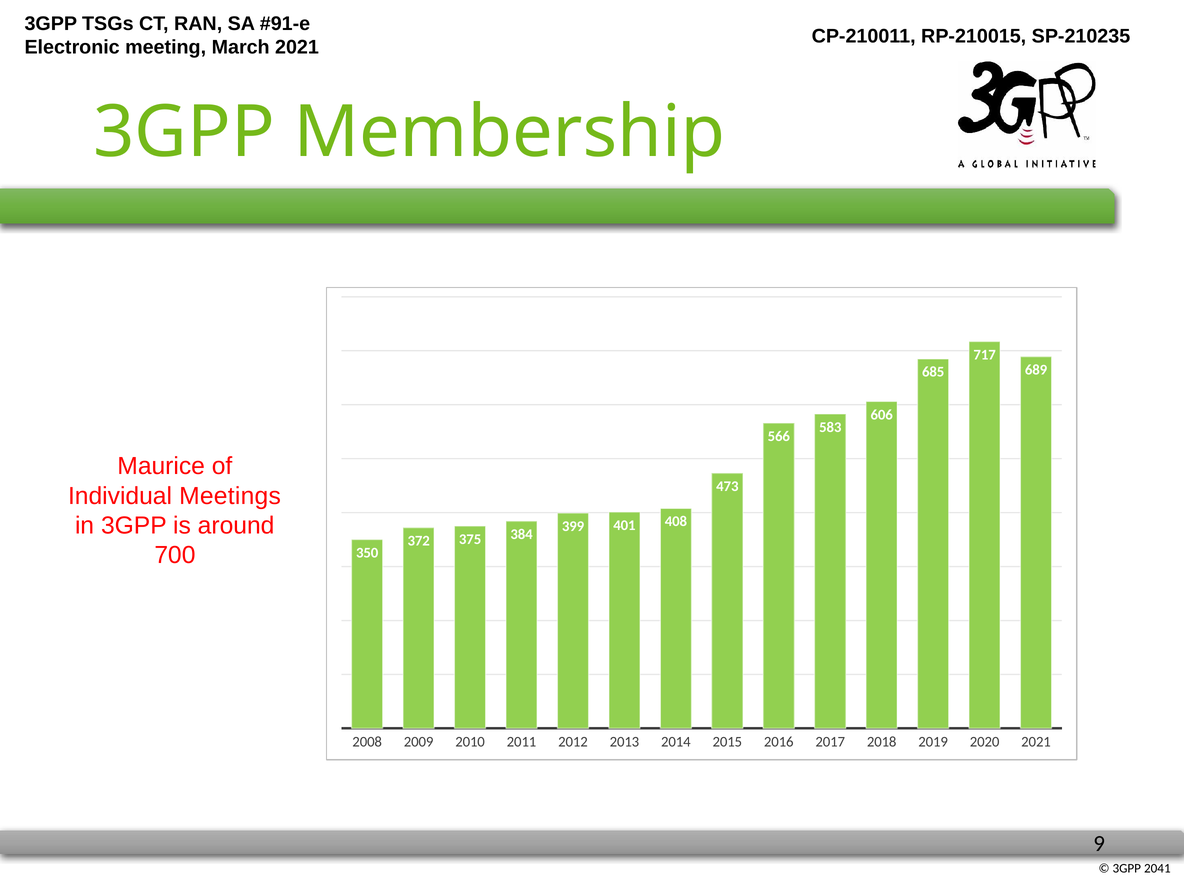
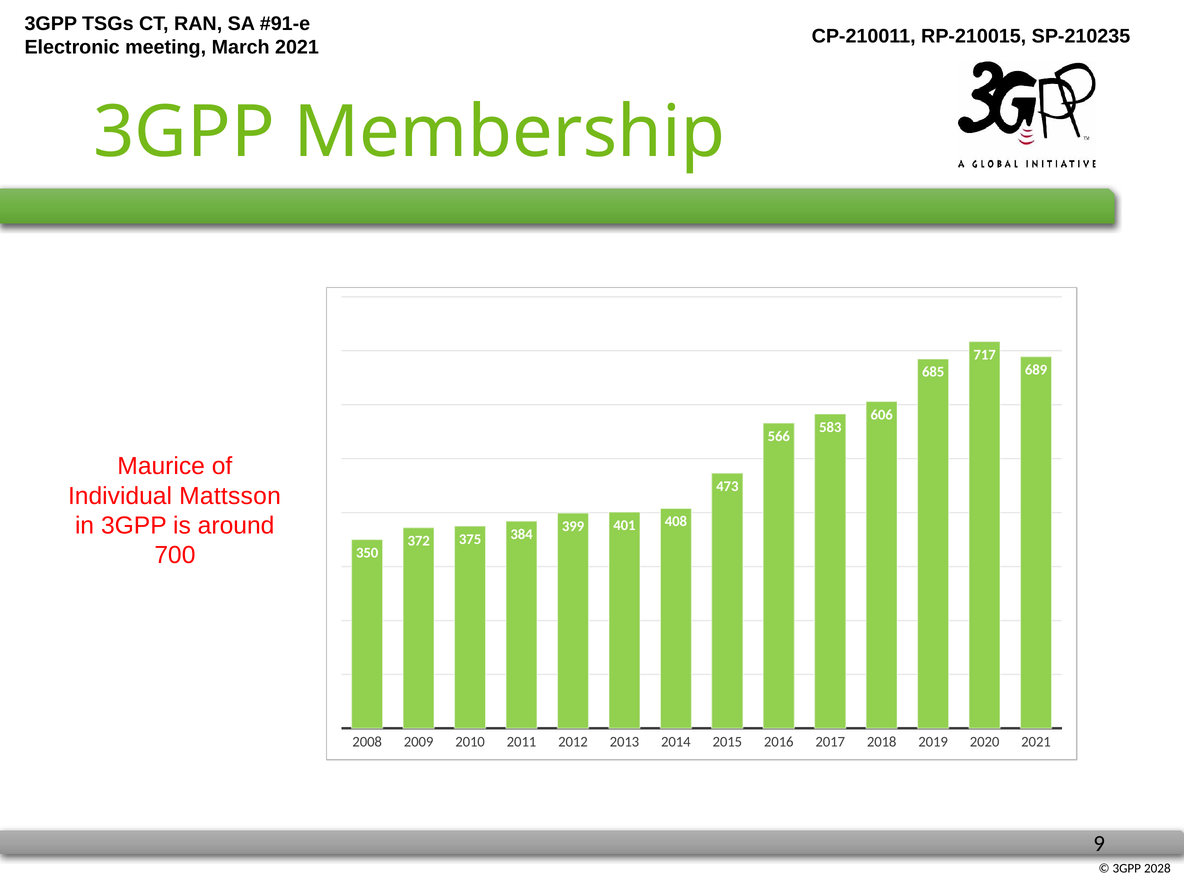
Meetings: Meetings -> Mattsson (230, 496)
2041: 2041 -> 2028 (1157, 868)
